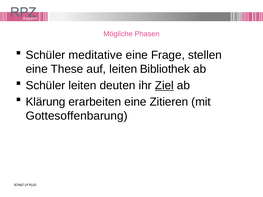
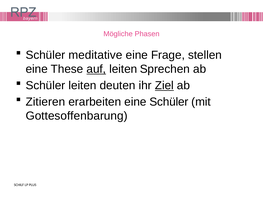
auf underline: none -> present (96, 69)
Bibliothek: Bibliothek -> Sprechen (165, 69)
Klärung: Klärung -> Zitieren (45, 102)
eine Zitieren: Zitieren -> Schüler (169, 102)
